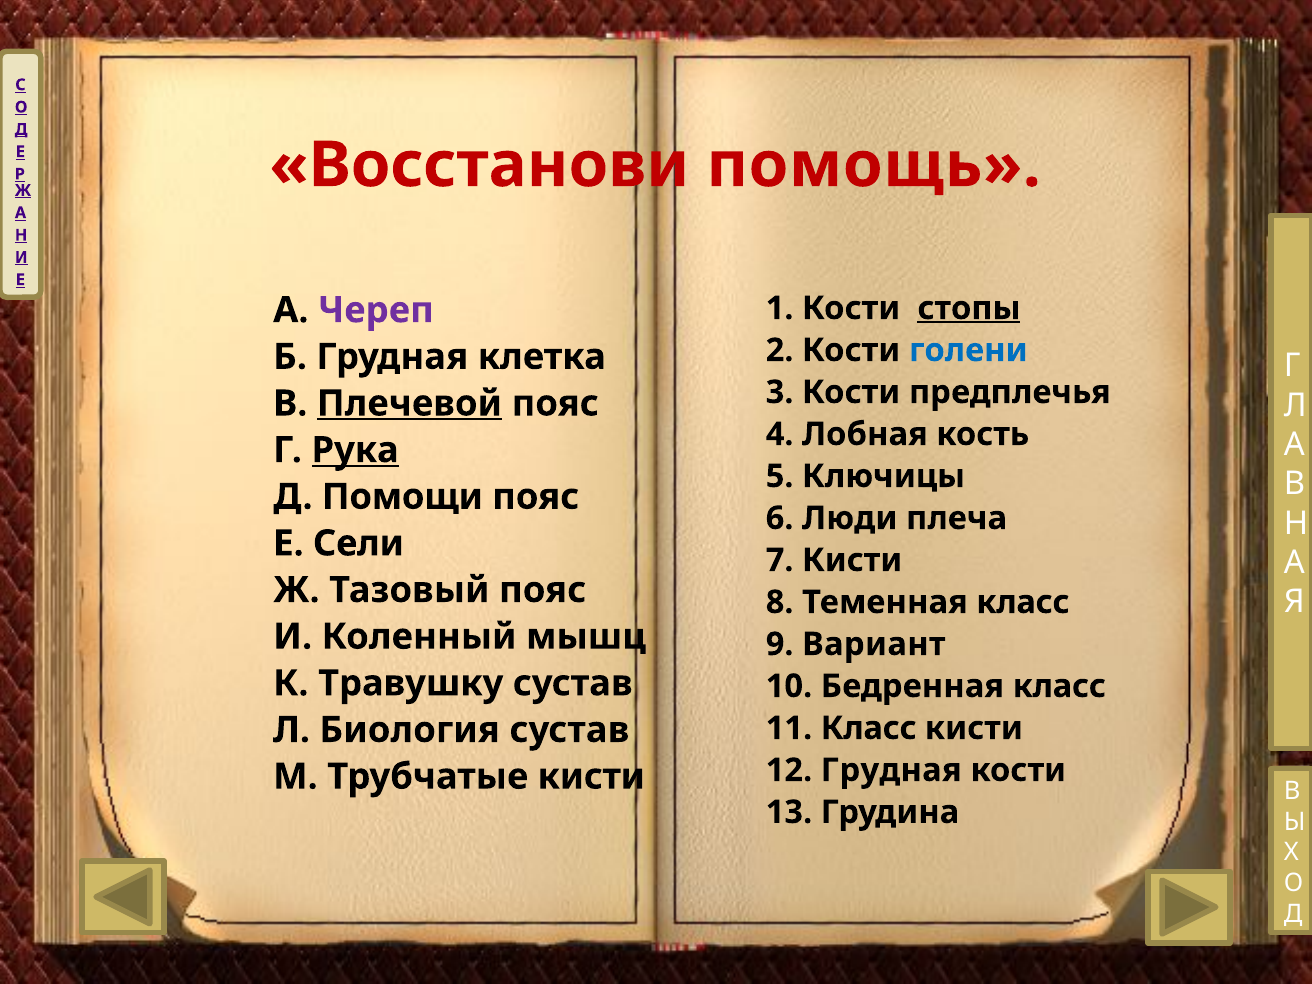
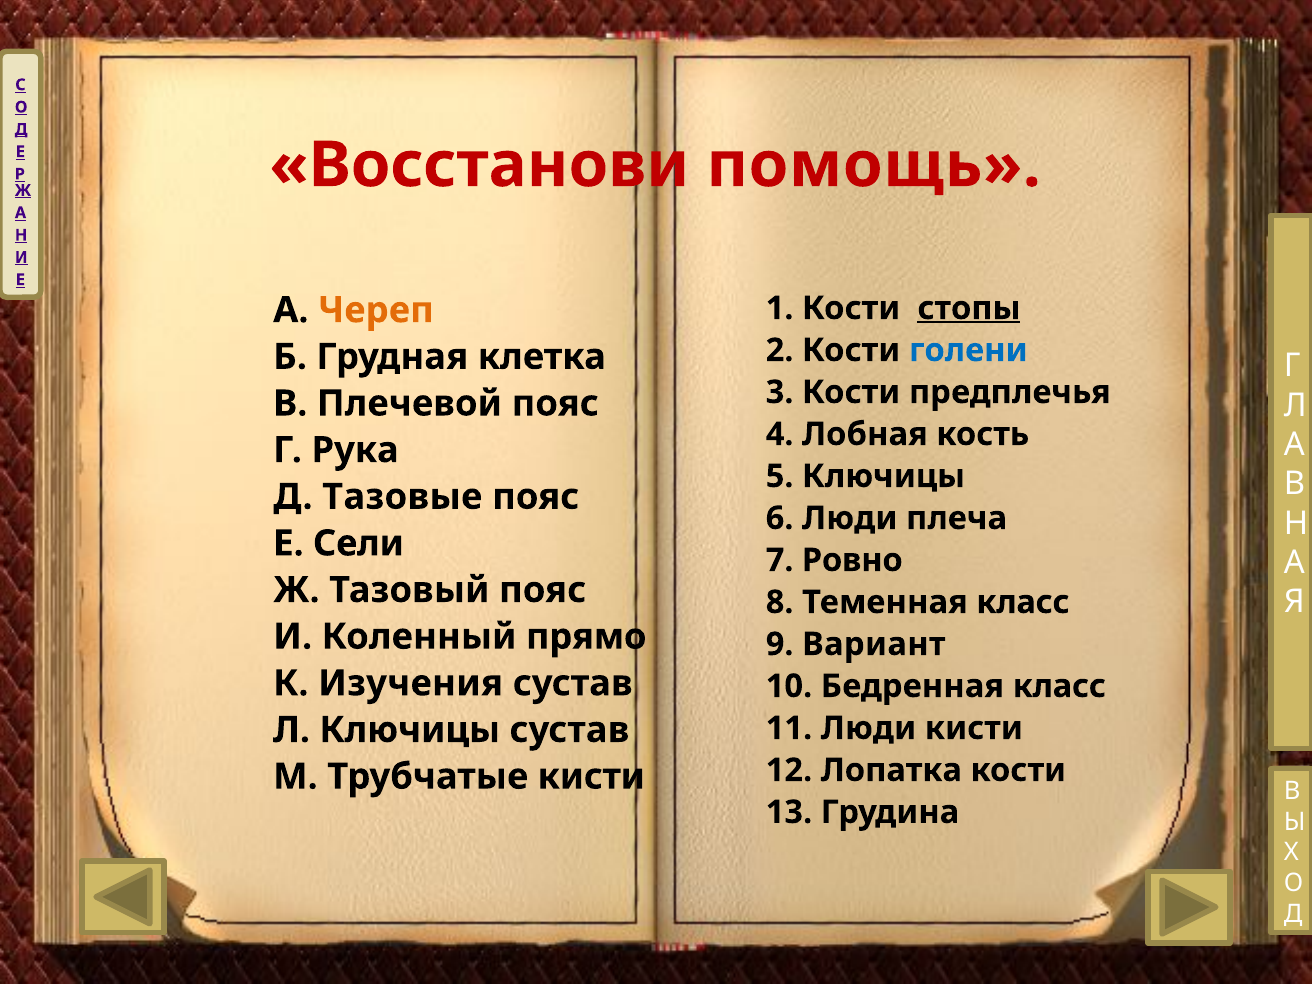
Череп colour: purple -> orange (376, 310)
Плечевой underline: present -> none (410, 403)
Рука underline: present -> none (355, 450)
Помощи: Помощи -> Тазовые (402, 497)
7 Кисти: Кисти -> Ровно (852, 560)
мышц: мышц -> прямо (586, 637)
Травушку: Травушку -> Изучения (411, 683)
11 Класс: Класс -> Люди (869, 728)
Л Биология: Биология -> Ключицы (410, 730)
12 Грудная: Грудная -> Лопатка (891, 770)
